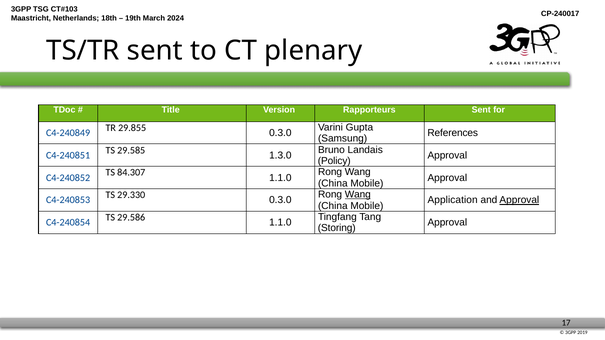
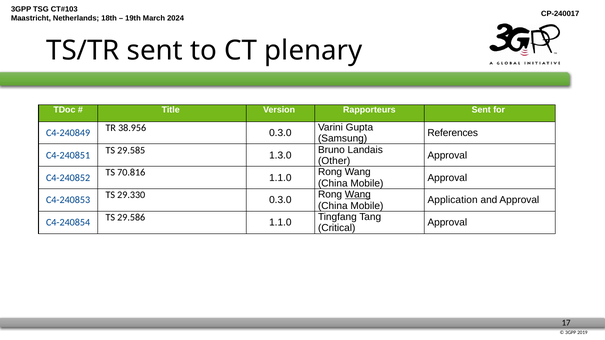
29.855: 29.855 -> 38.956 (132, 128)
Policy: Policy -> Other (334, 161)
84.307: 84.307 -> 70.816 (131, 173)
Approval underline: present -> none (519, 200)
Storing: Storing -> Critical (337, 228)
